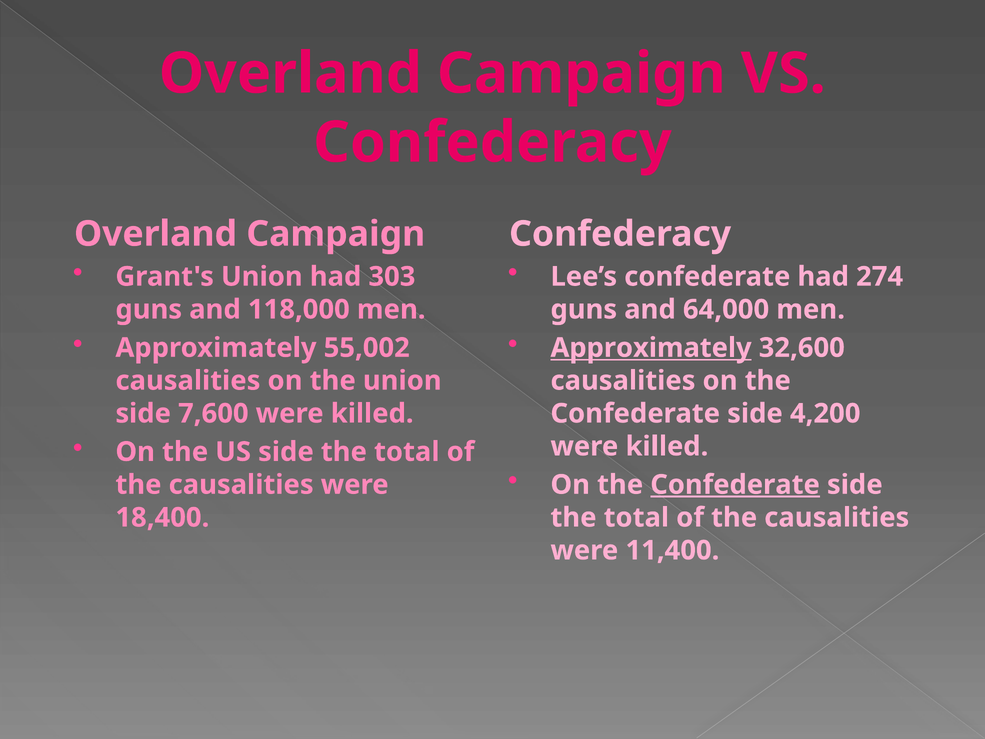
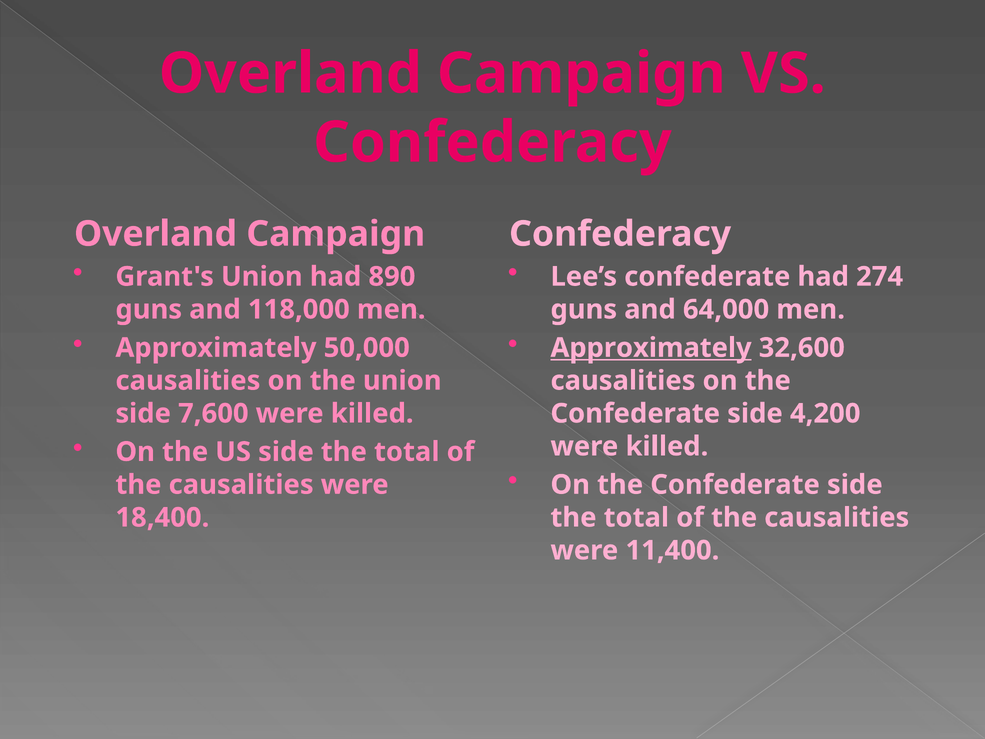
303: 303 -> 890 (392, 277)
55,002: 55,002 -> 50,000 (367, 348)
Confederate underline: present -> none (735, 485)
